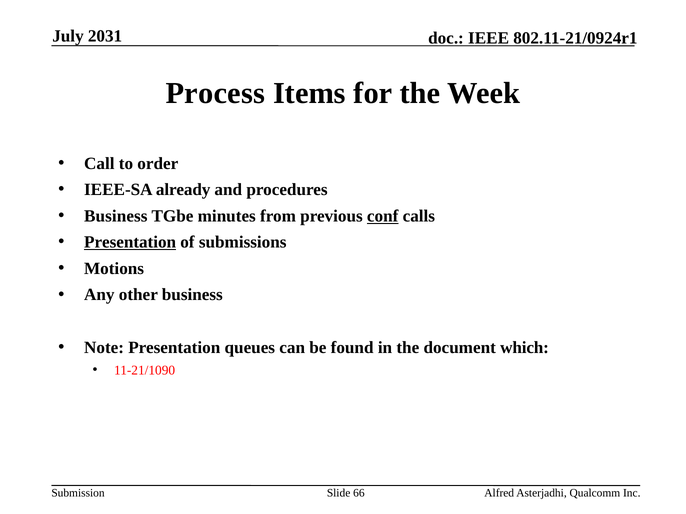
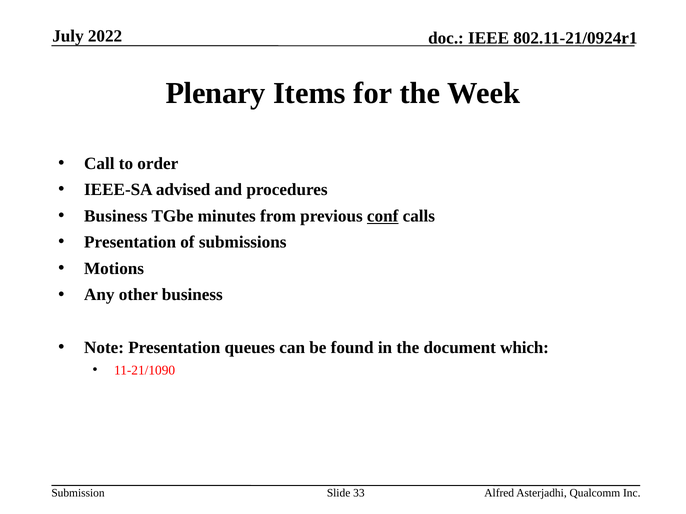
2031: 2031 -> 2022 (105, 36)
Process: Process -> Plenary (216, 94)
already: already -> advised (183, 190)
Presentation underline: present -> none (130, 242)
66: 66 -> 33 (359, 493)
